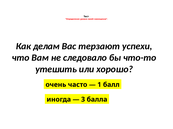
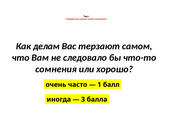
успехи: успехи -> самом (137, 47)
утешить: утешить -> сомнения (56, 70)
